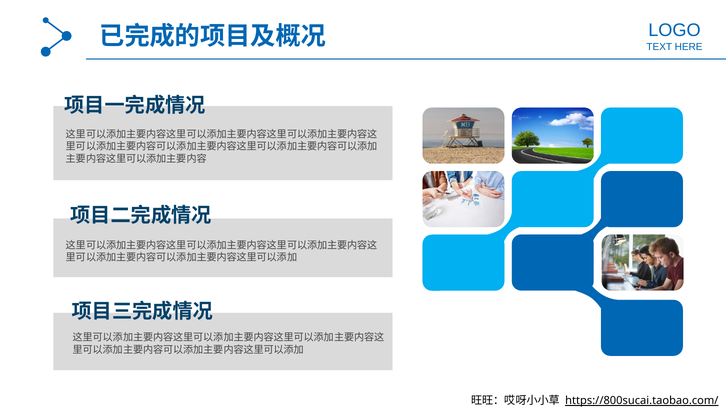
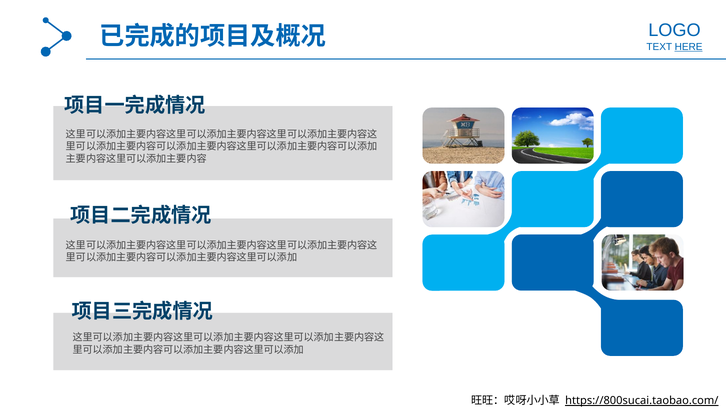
HERE underline: none -> present (689, 47)
